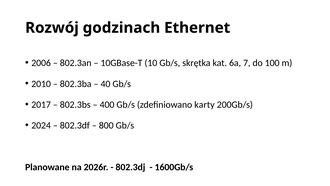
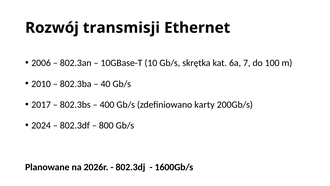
godzinach: godzinach -> transmisji (121, 28)
